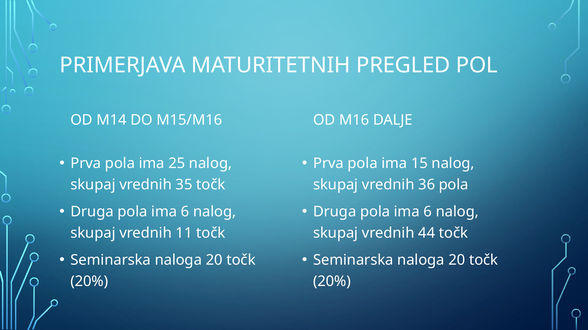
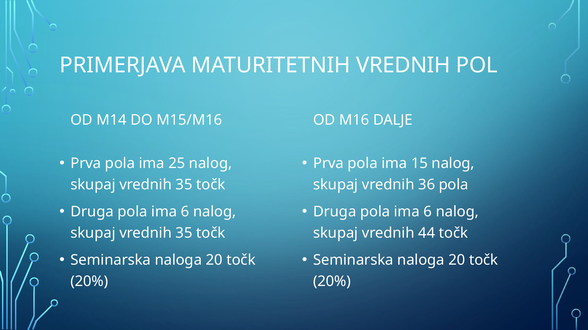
MATURITETNIH PREGLED: PREGLED -> VREDNIH (403, 65)
11: 11 -> 35 (184, 233)
